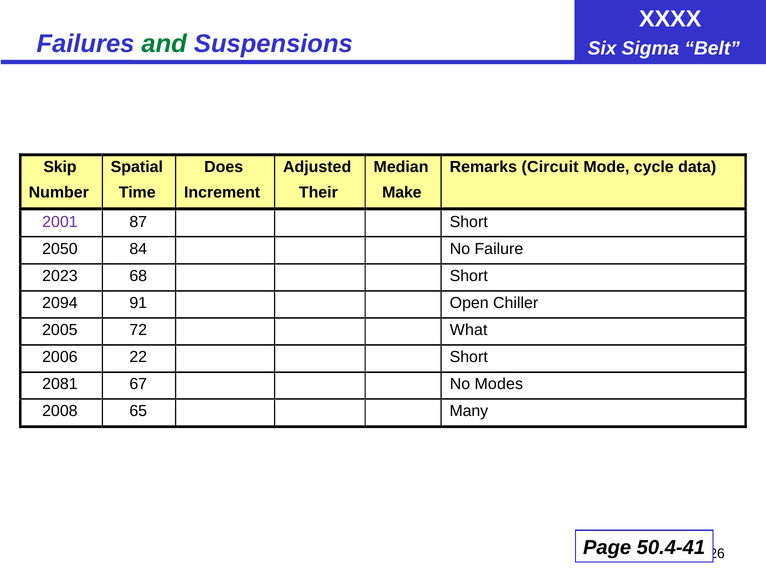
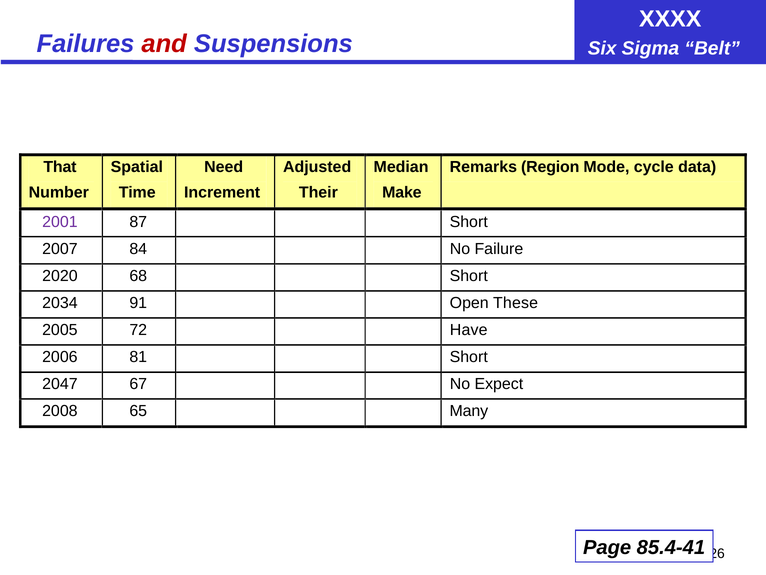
and colour: green -> red (164, 44)
Skip: Skip -> That (60, 167)
Does: Does -> Need (224, 167)
Circuit: Circuit -> Region (550, 167)
2050: 2050 -> 2007 (60, 249)
2023: 2023 -> 2020 (60, 276)
2094: 2094 -> 2034 (60, 303)
Chiller: Chiller -> These (516, 303)
What: What -> Have (469, 330)
22: 22 -> 81 (138, 357)
2081: 2081 -> 2047 (60, 384)
Modes: Modes -> Expect (499, 384)
50.4-41: 50.4-41 -> 85.4-41 (671, 547)
